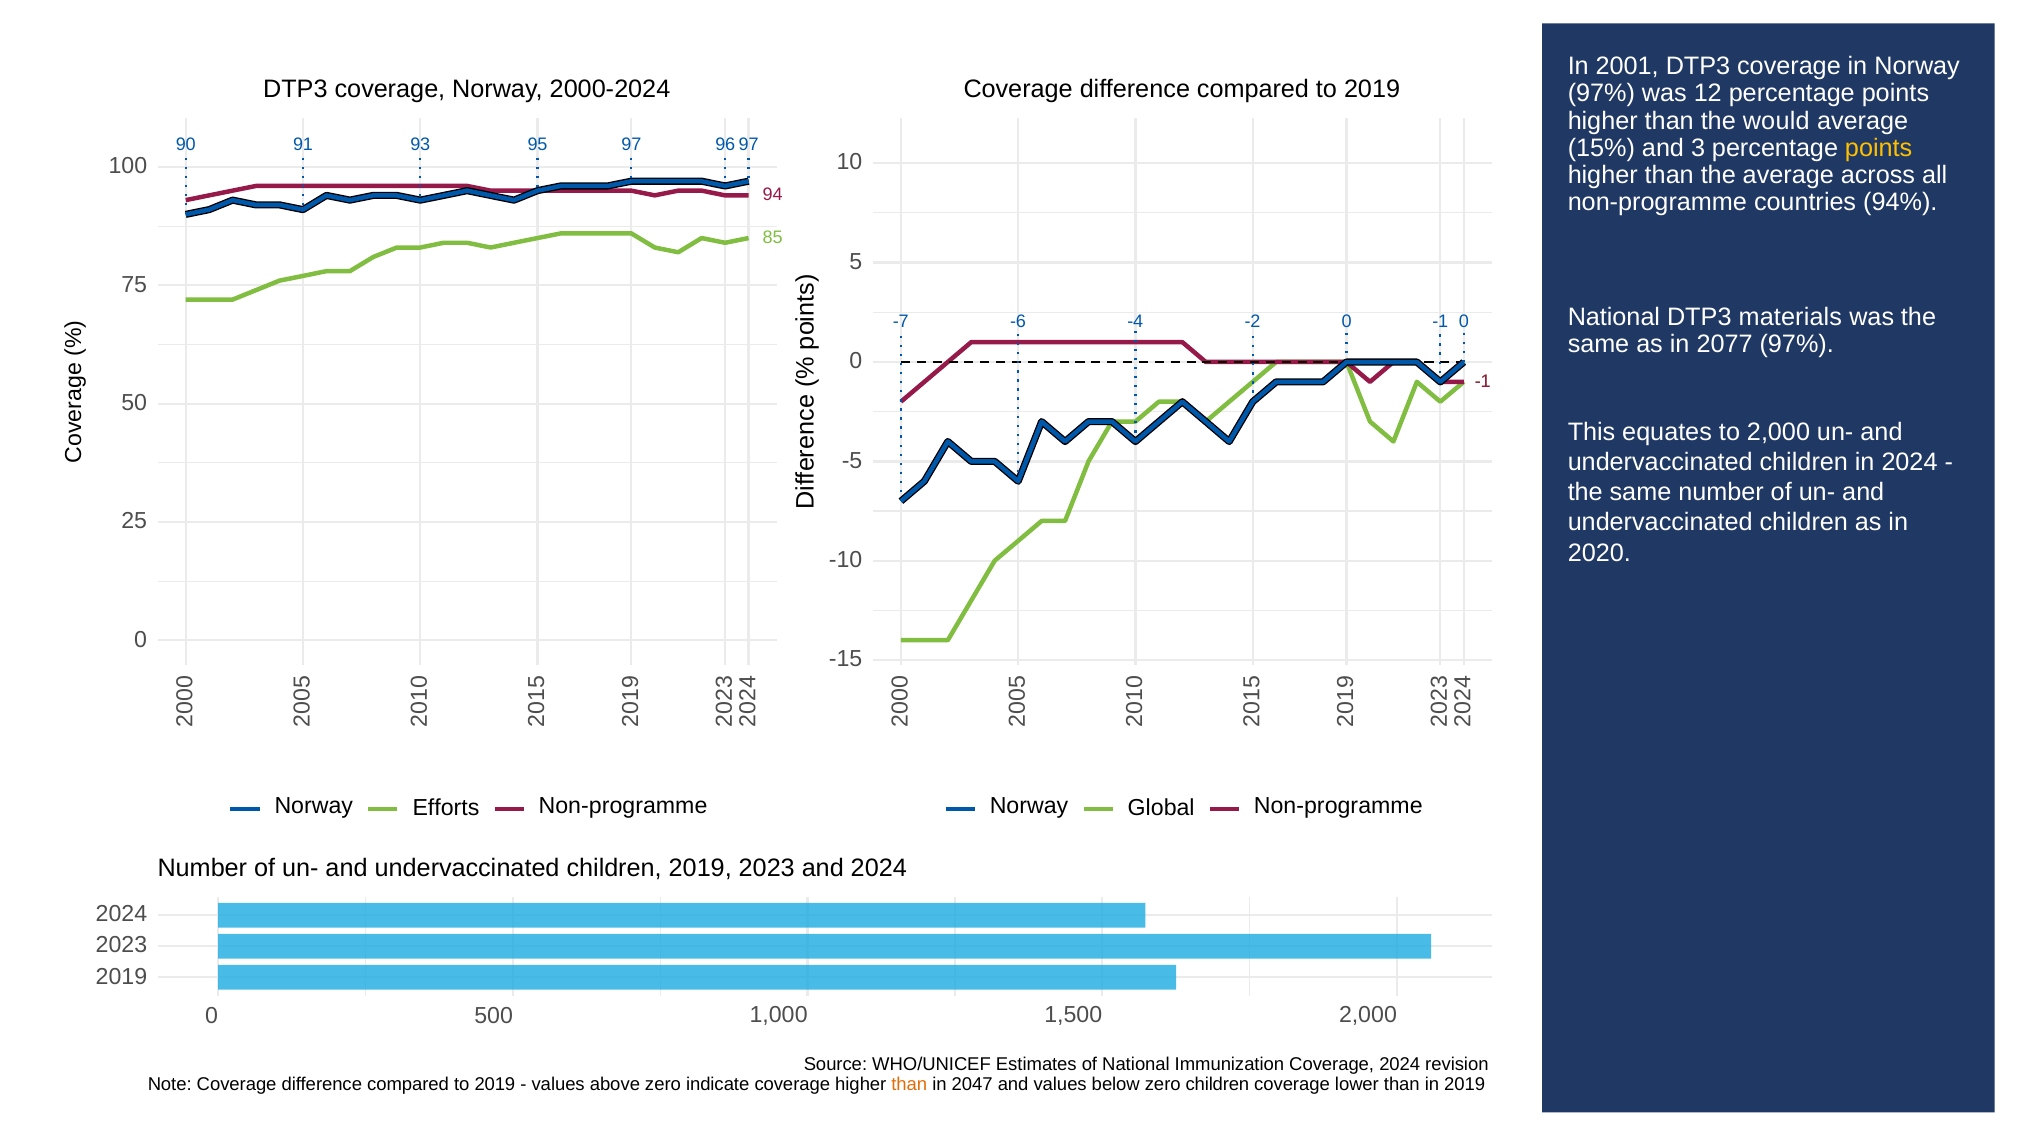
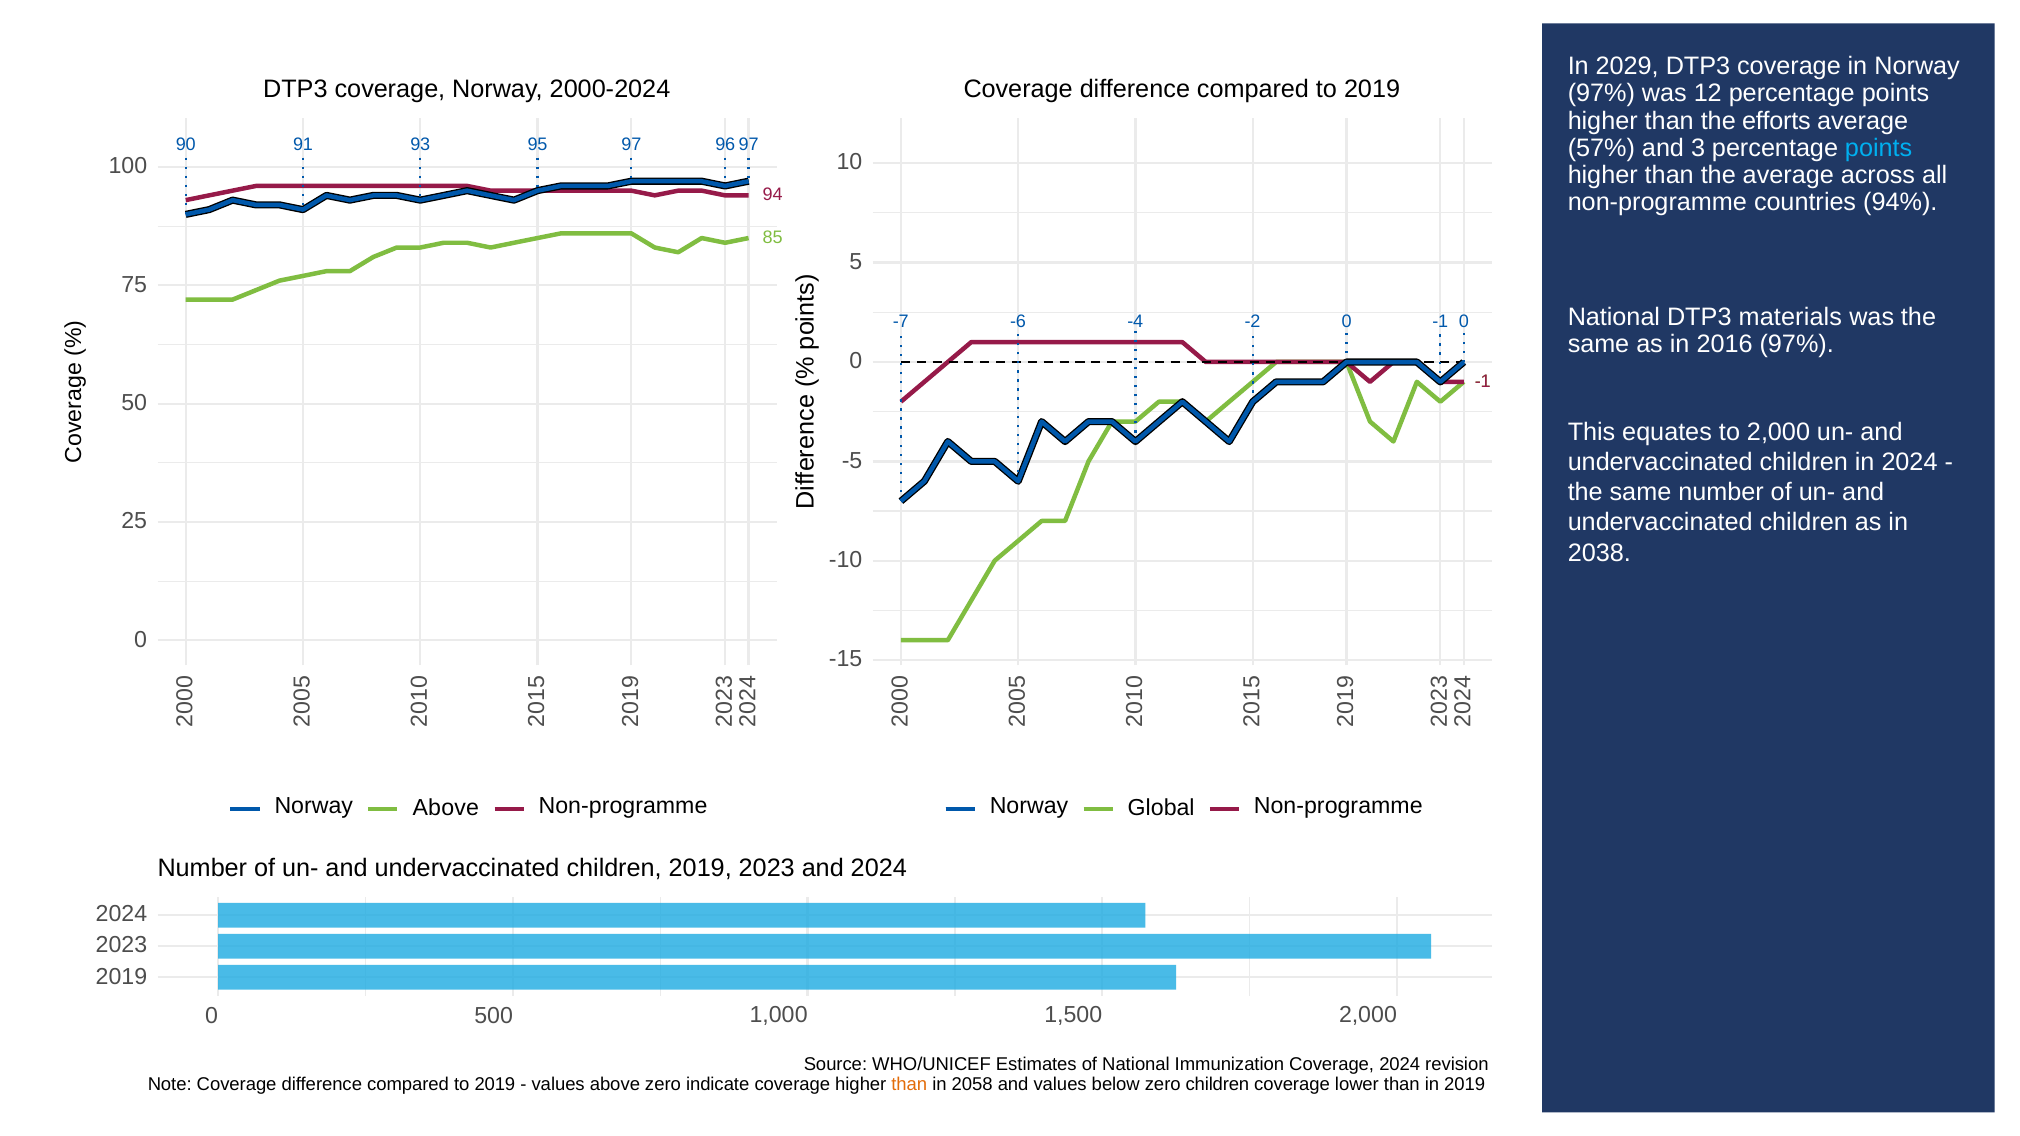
2001: 2001 -> 2029 (1627, 66)
would: would -> efforts (1776, 121)
15%: 15% -> 57% (1601, 148)
points colour: yellow -> light blue (1879, 148)
2077: 2077 -> 2016 (1725, 344)
2020: 2020 -> 2038 (1599, 553)
Norway Efforts: Efforts -> Above (446, 808)
2047: 2047 -> 2058 (972, 1085)
